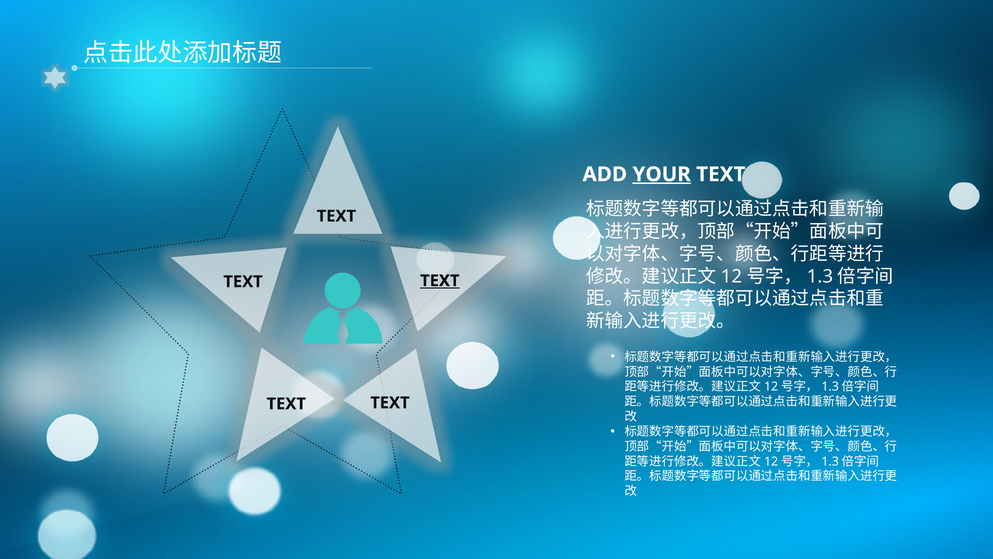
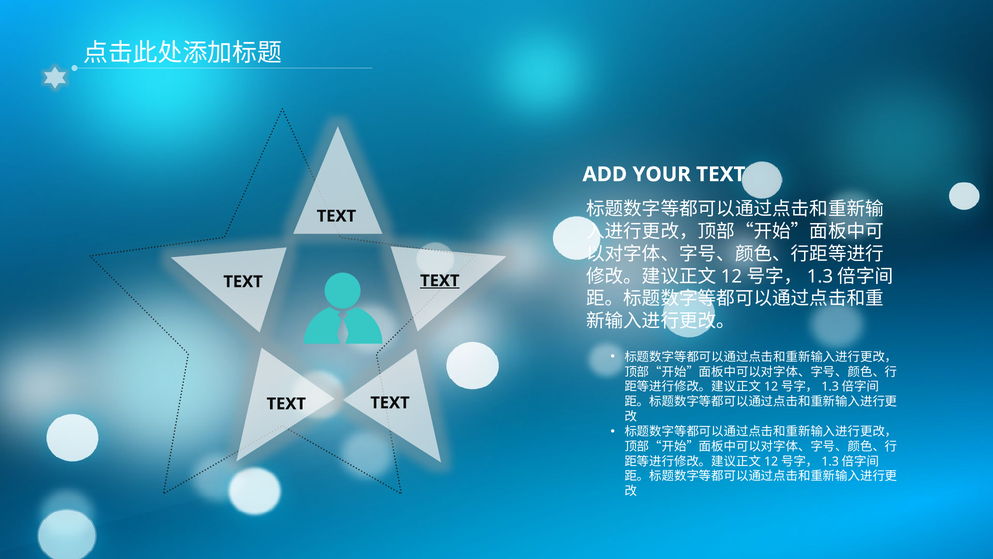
YOUR underline: present -> none (662, 174)
